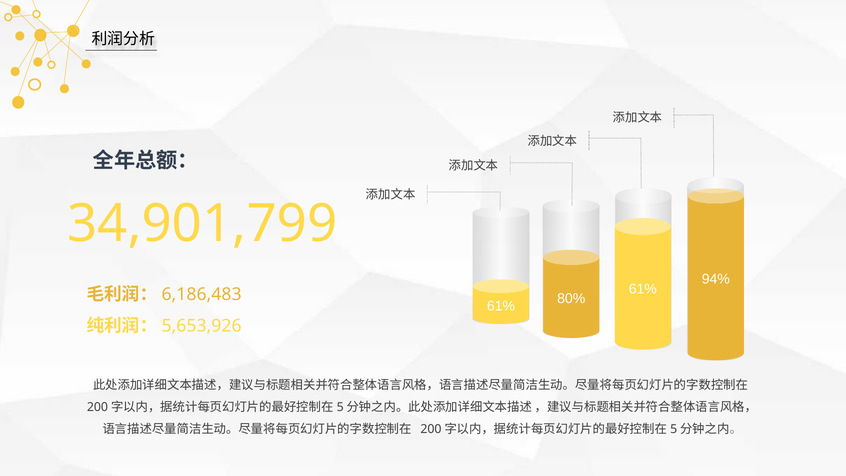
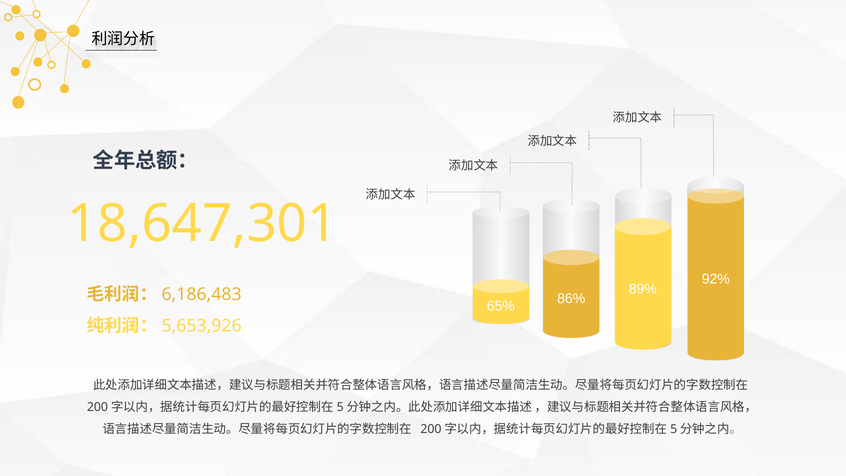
34,901,799: 34,901,799 -> 18,647,301 (202, 224)
94%: 94% -> 92% (716, 279)
61%: 61% -> 89% (643, 289)
80%: 80% -> 86% (571, 299)
61%: 61% -> 65% (501, 306)
